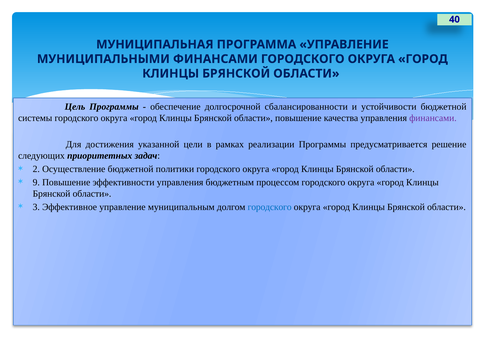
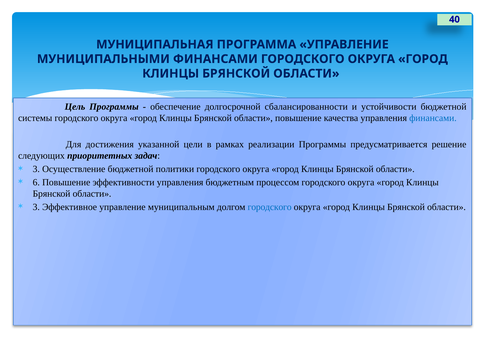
финансами colour: purple -> blue (433, 118)
2: 2 -> 3 (36, 169)
9: 9 -> 6 (36, 182)
